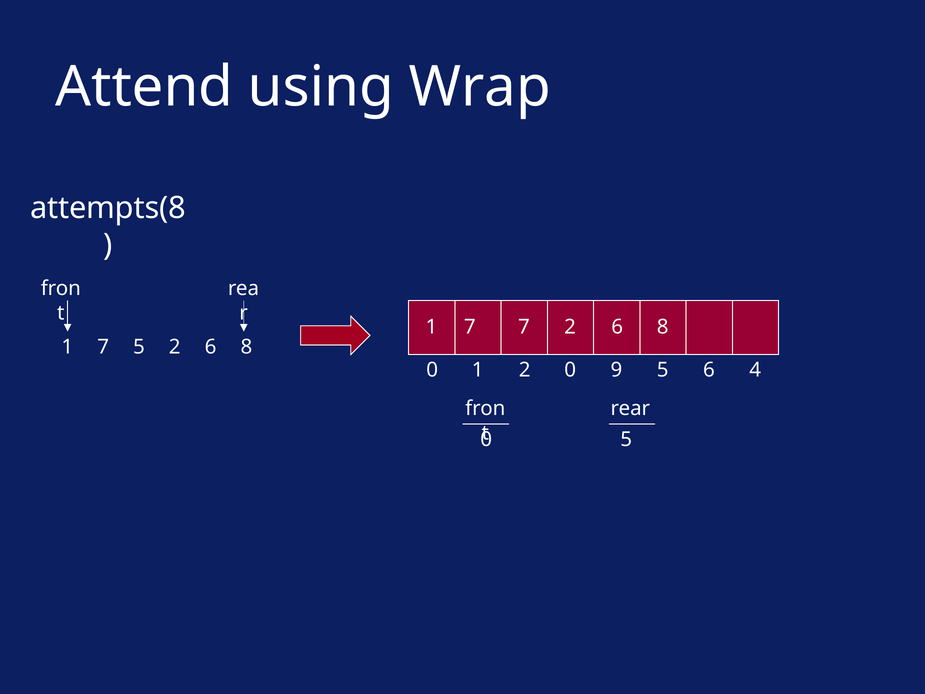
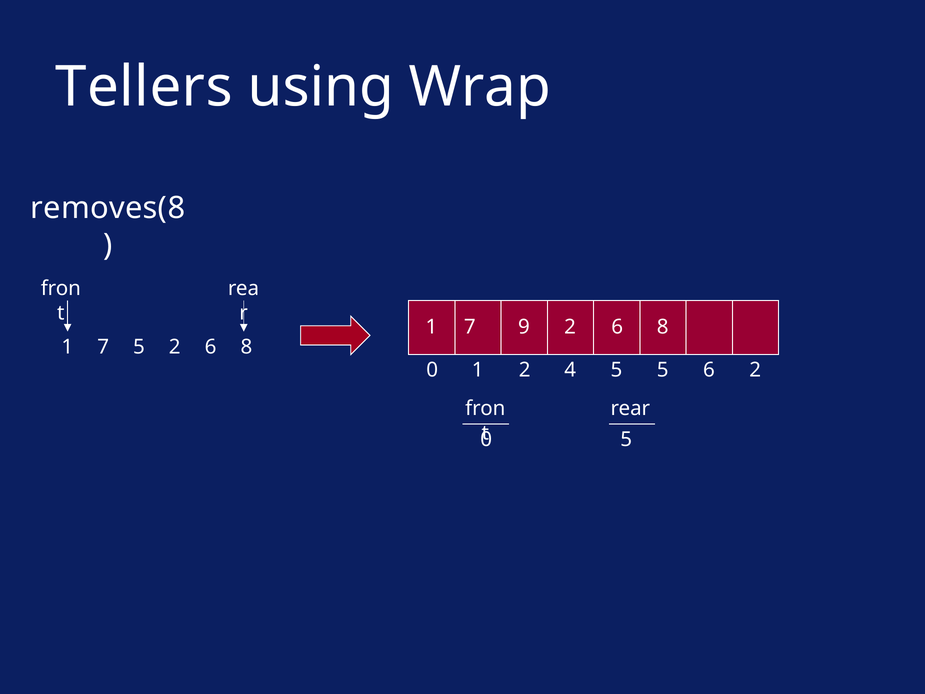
Attend: Attend -> Tellers (144, 87)
attempts(8: attempts(8 -> removes(8 (108, 208)
7 7: 7 -> 9 (524, 327)
1 0: 0 -> 4 (570, 370)
9: 9 -> 5 (616, 370)
5 4: 4 -> 2 (755, 370)
